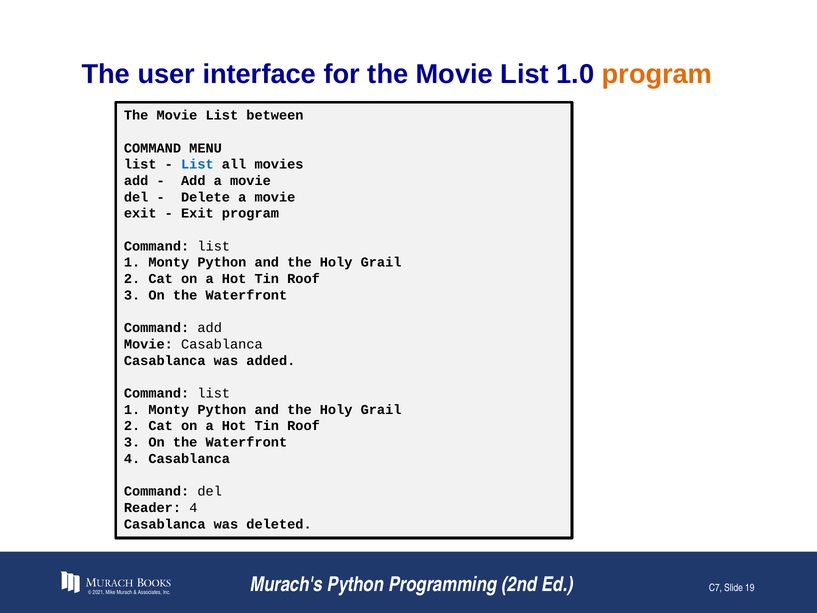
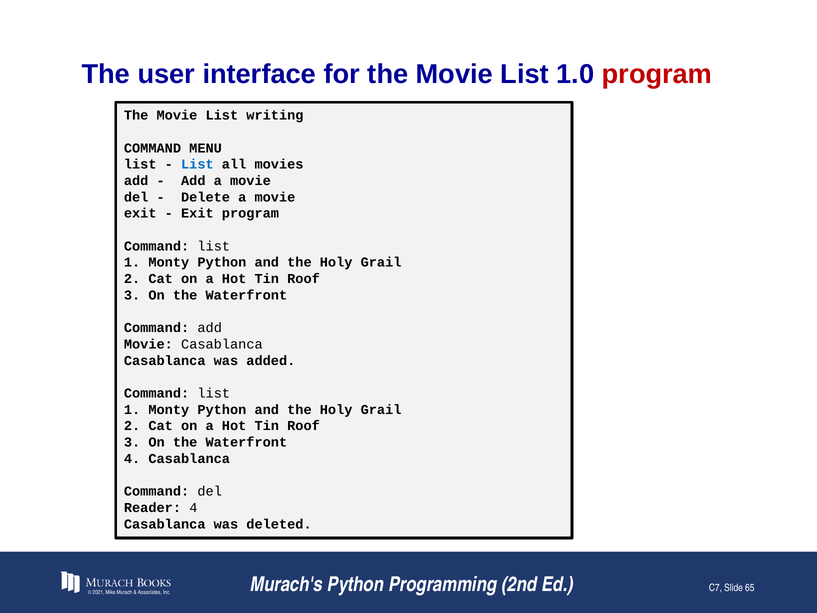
program colour: orange -> red (657, 74)
between: between -> writing (275, 115)
19: 19 -> 65 (750, 588)
